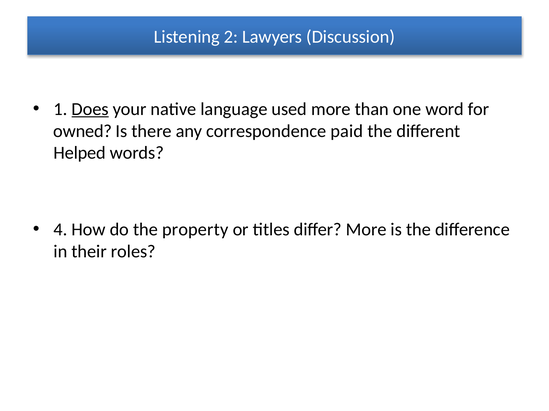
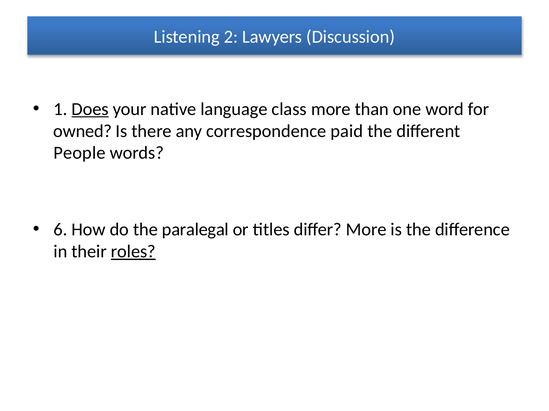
used: used -> class (289, 109)
Helped: Helped -> People (80, 153)
4: 4 -> 6 (60, 230)
property: property -> paralegal (195, 230)
roles underline: none -> present (133, 252)
